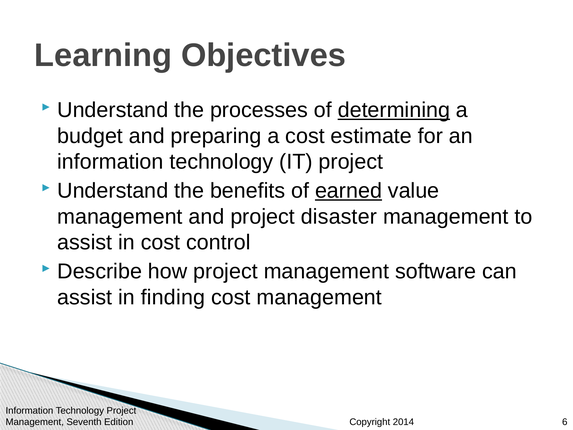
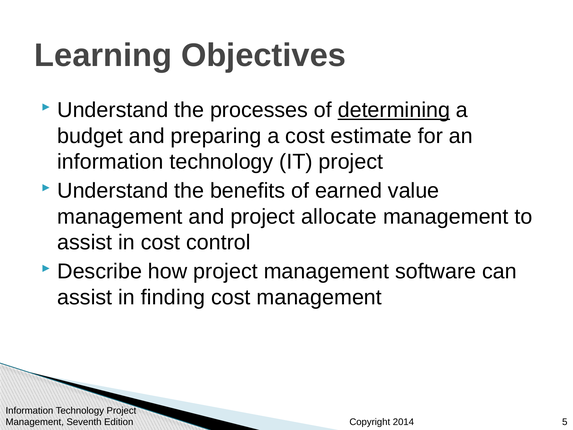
earned underline: present -> none (349, 191)
disaster: disaster -> allocate (339, 216)
6: 6 -> 5 (565, 422)
